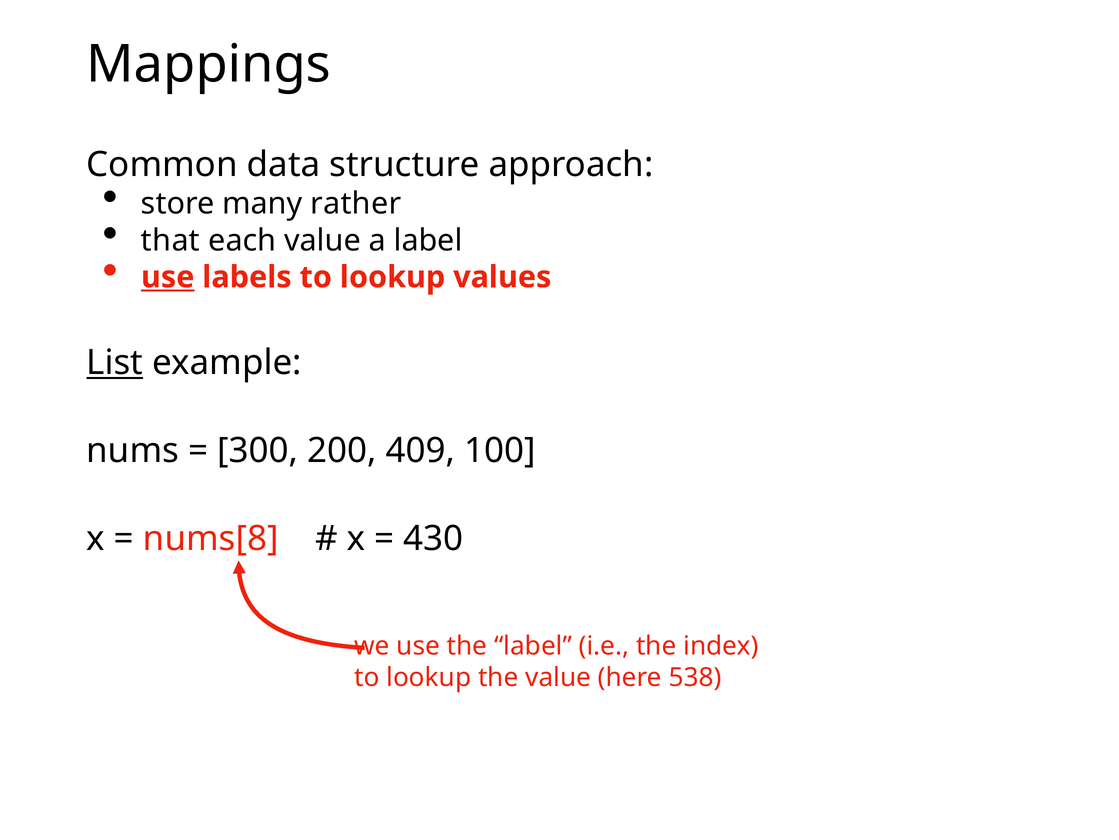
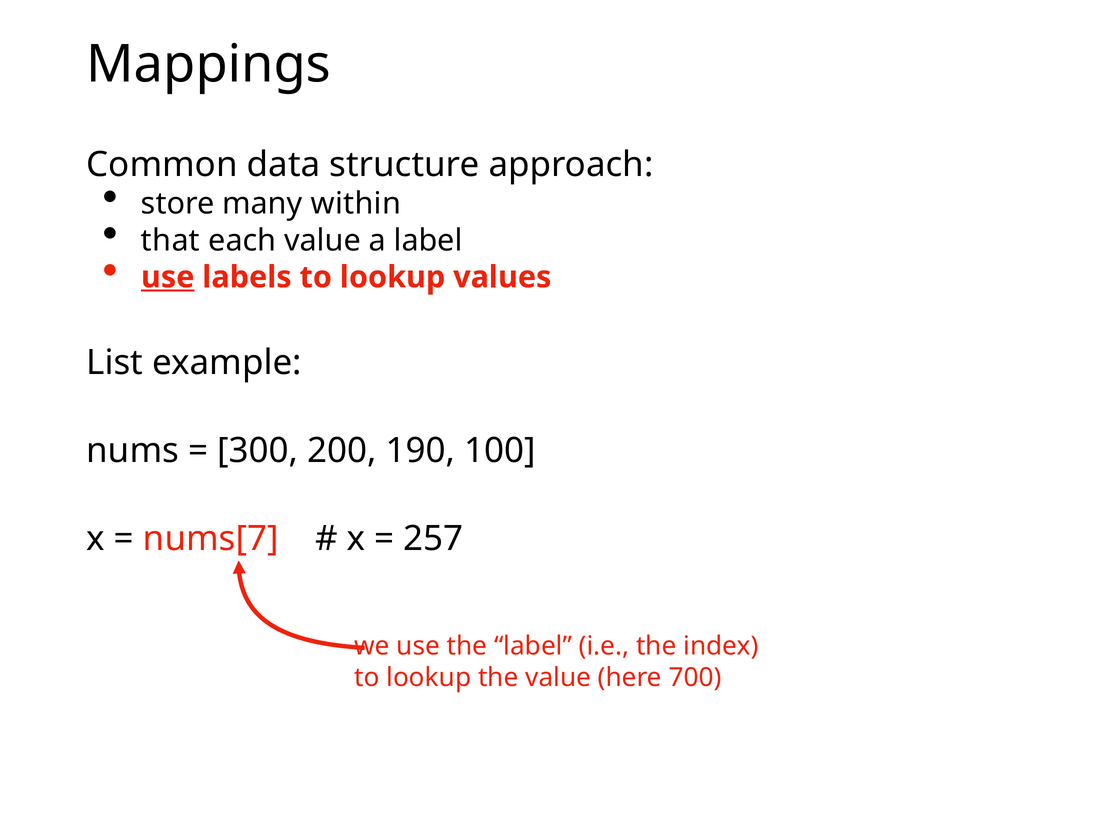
rather: rather -> within (356, 203)
List underline: present -> none (115, 363)
409: 409 -> 190 (420, 450)
nums[8: nums[8 -> nums[7 (211, 538)
430: 430 -> 257 (433, 538)
538: 538 -> 700 (695, 677)
